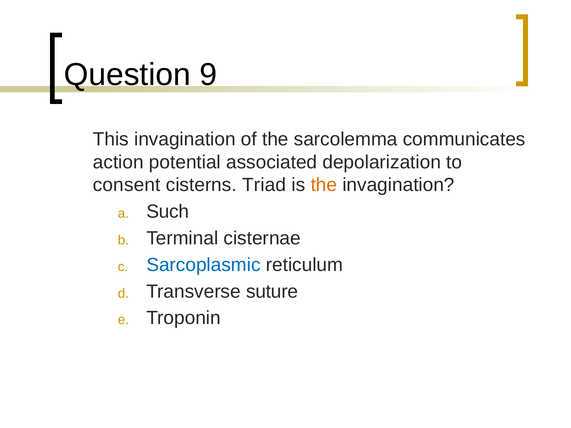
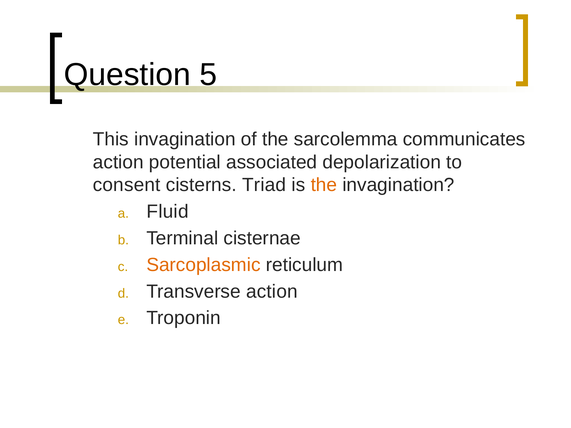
9: 9 -> 5 (208, 75)
Such: Such -> Fluid (168, 212)
Sarcoplasmic colour: blue -> orange (203, 265)
Transverse suture: suture -> action (272, 292)
